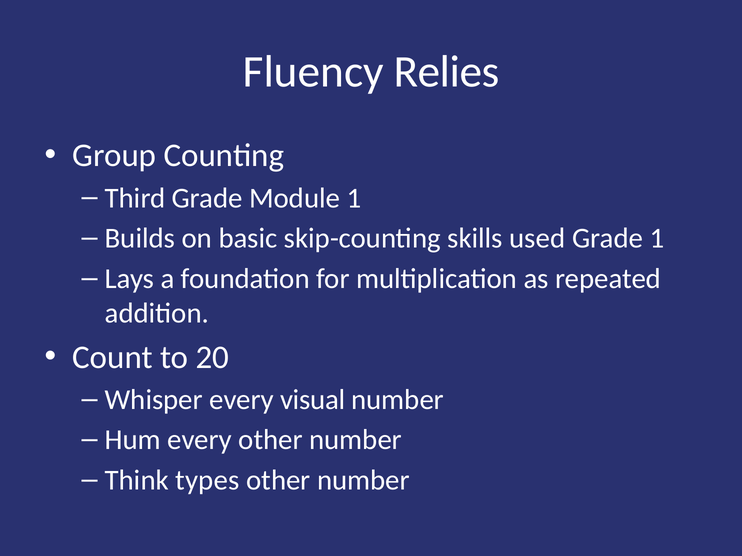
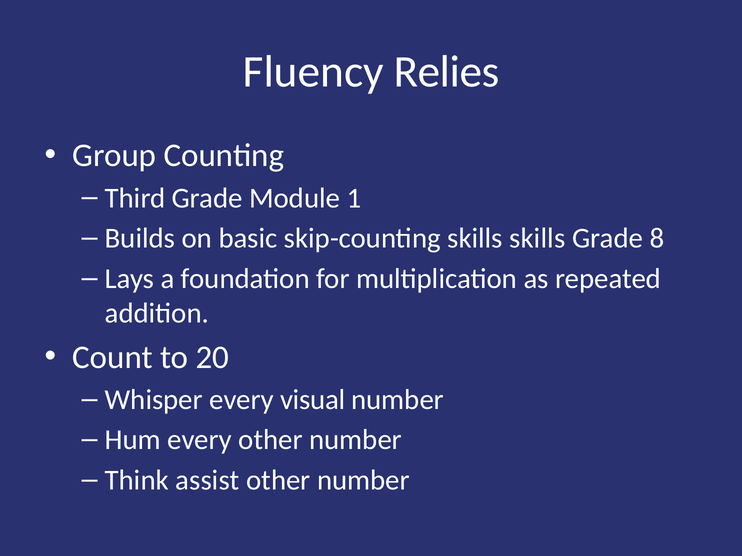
skills used: used -> skills (537, 239)
Grade 1: 1 -> 8 (657, 239)
types: types -> assist (207, 481)
